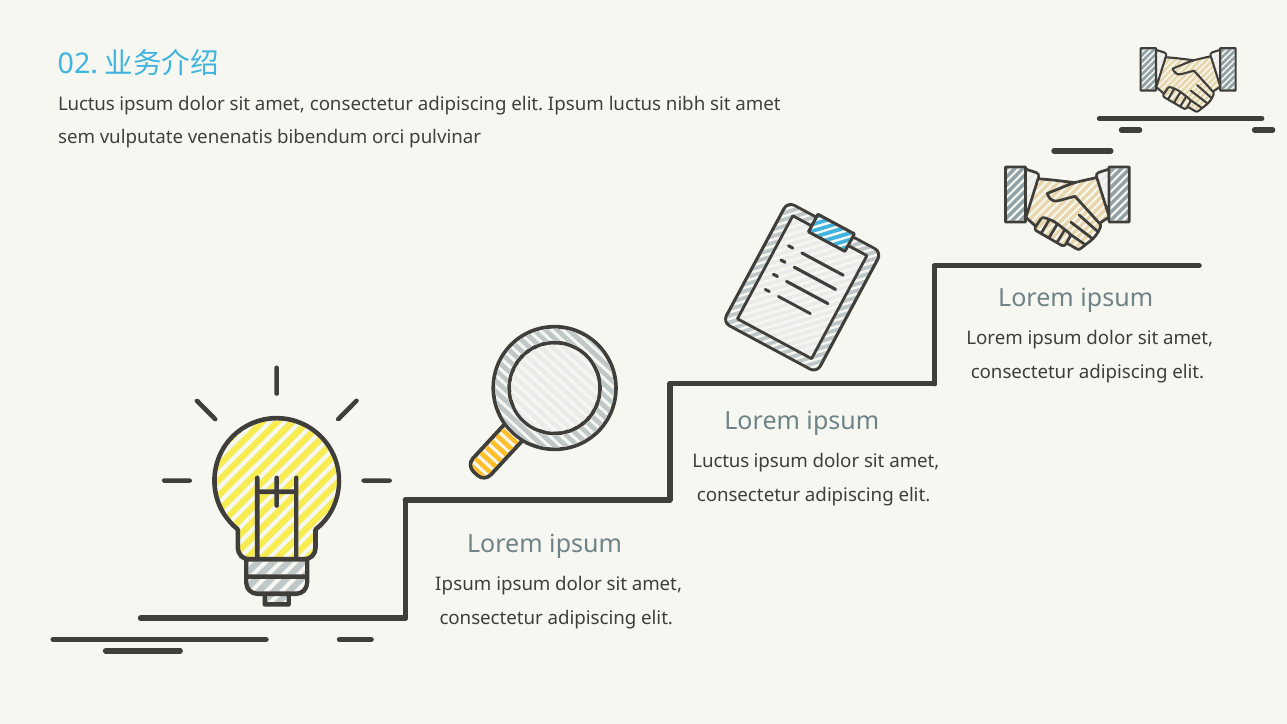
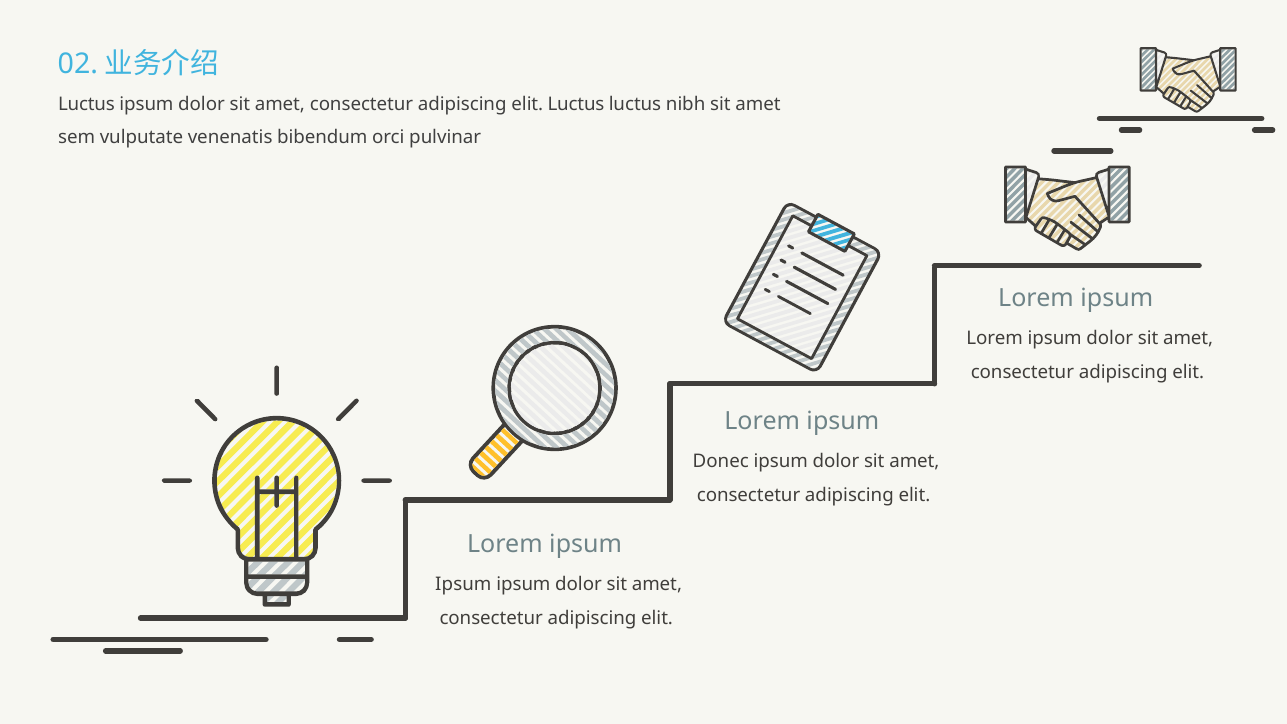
elit Ipsum: Ipsum -> Luctus (576, 104)
Luctus: Luctus -> Donec (721, 461)
